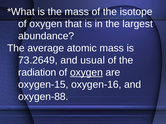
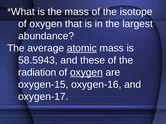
atomic underline: none -> present (82, 48)
73.2649: 73.2649 -> 58.5943 (38, 60)
usual: usual -> these (93, 60)
oxygen-88: oxygen-88 -> oxygen-17 (43, 97)
